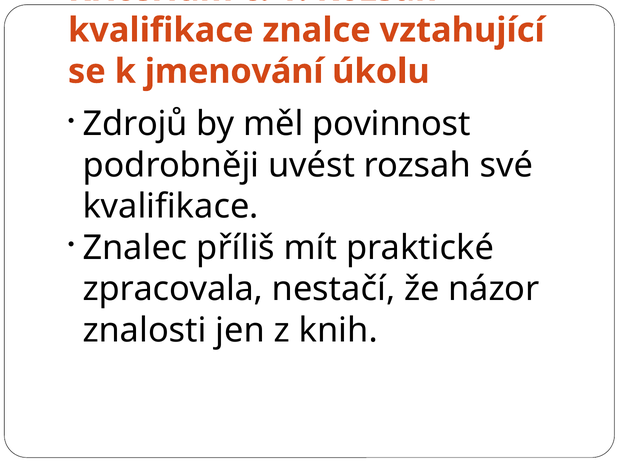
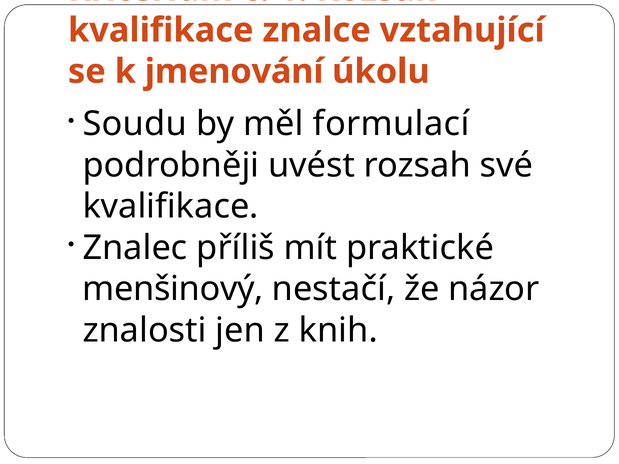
Zdrojů: Zdrojů -> Soudu (135, 124)
povinnost: povinnost -> formulací (391, 124)
zpracovala: zpracovala -> menšinový (173, 289)
